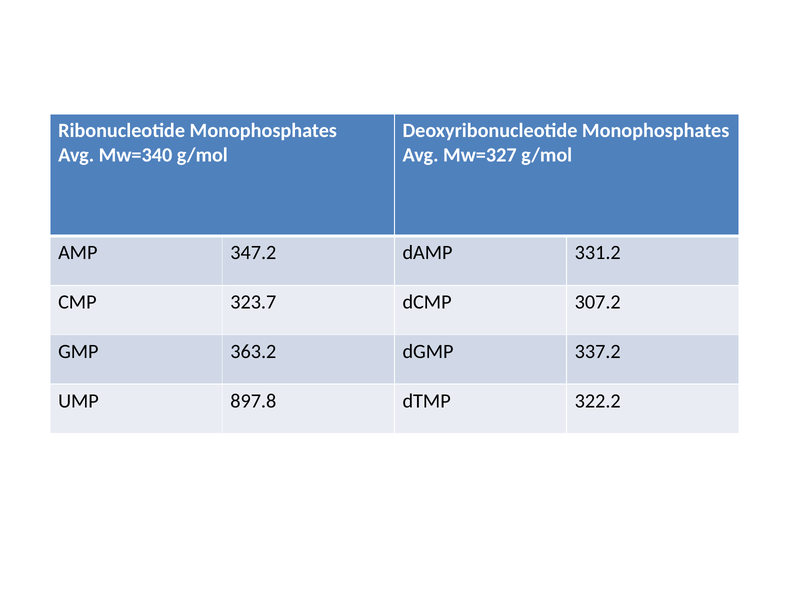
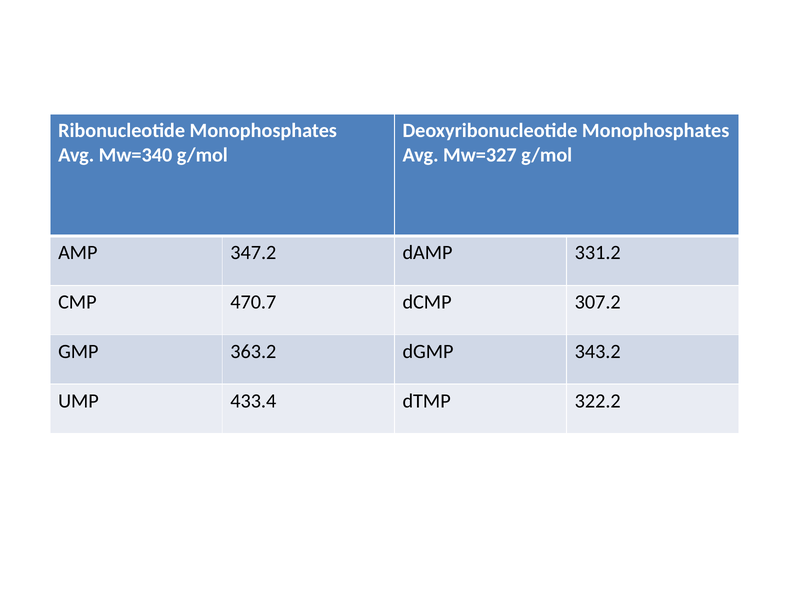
323.7: 323.7 -> 470.7 (253, 302)
337.2: 337.2 -> 343.2 (598, 351)
897.8: 897.8 -> 433.4 (253, 401)
